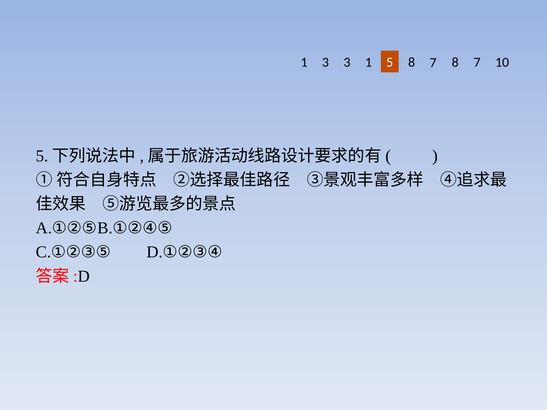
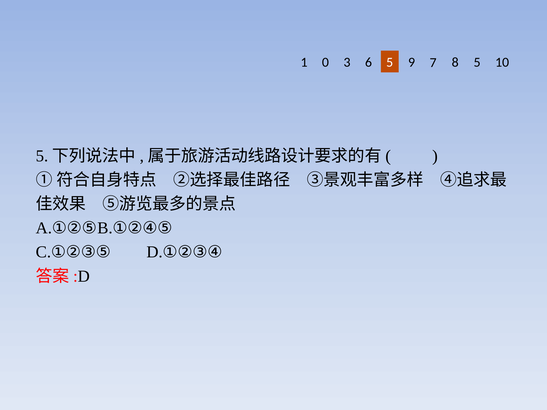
1 3: 3 -> 0 (325, 63)
3 1: 1 -> 6 (369, 63)
5 8: 8 -> 9 (412, 63)
7 8 7: 7 -> 5 (477, 62)
